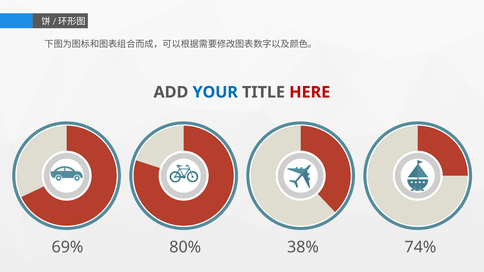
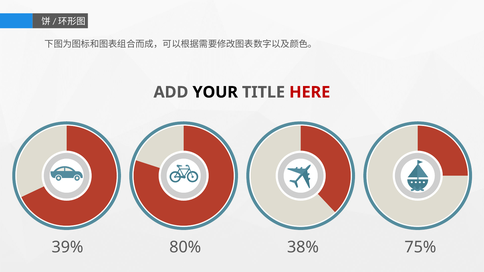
YOUR colour: blue -> black (215, 92)
69%: 69% -> 39% (67, 248)
74%: 74% -> 75% (420, 248)
